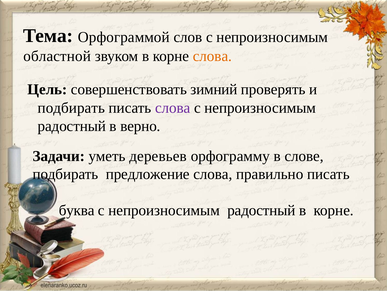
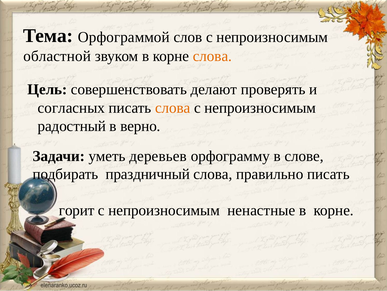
зимний: зимний -> делают (214, 89)
подбирать: подбирать -> согласных (71, 108)
слова colour: purple -> orange (173, 108)
предложение: предложение -> праздничный (148, 174)
буква: буква -> горит (77, 210)
радостный: радостный -> ненастные (261, 210)
